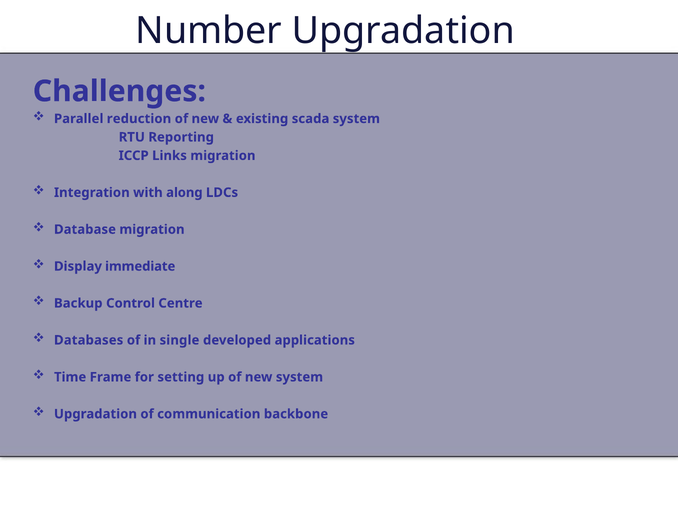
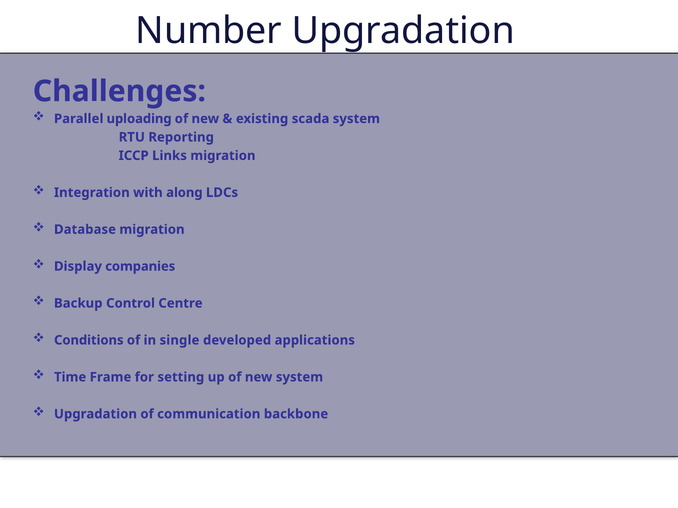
reduction: reduction -> uploading (139, 119)
immediate: immediate -> companies (140, 267)
Databases: Databases -> Conditions (89, 340)
